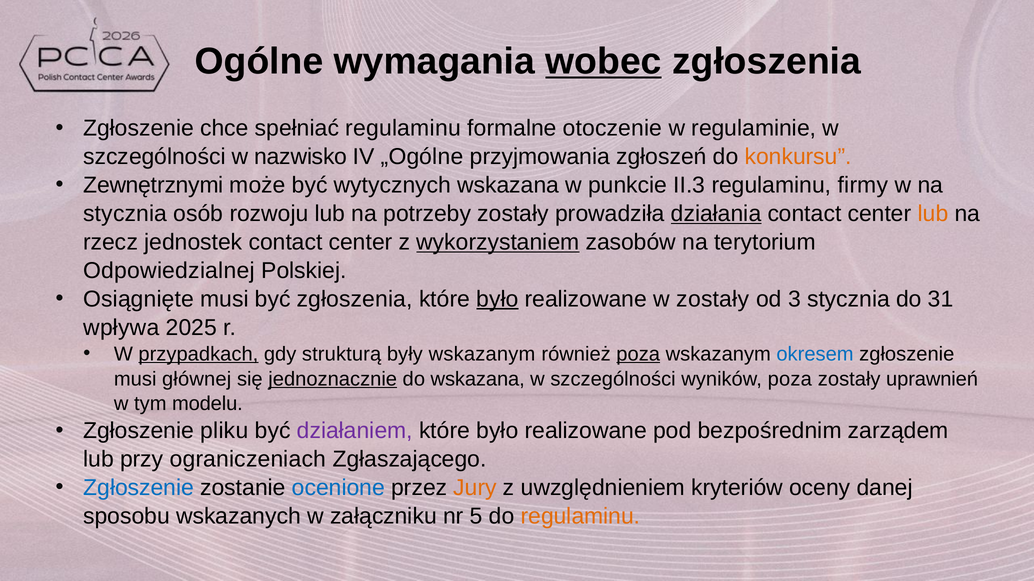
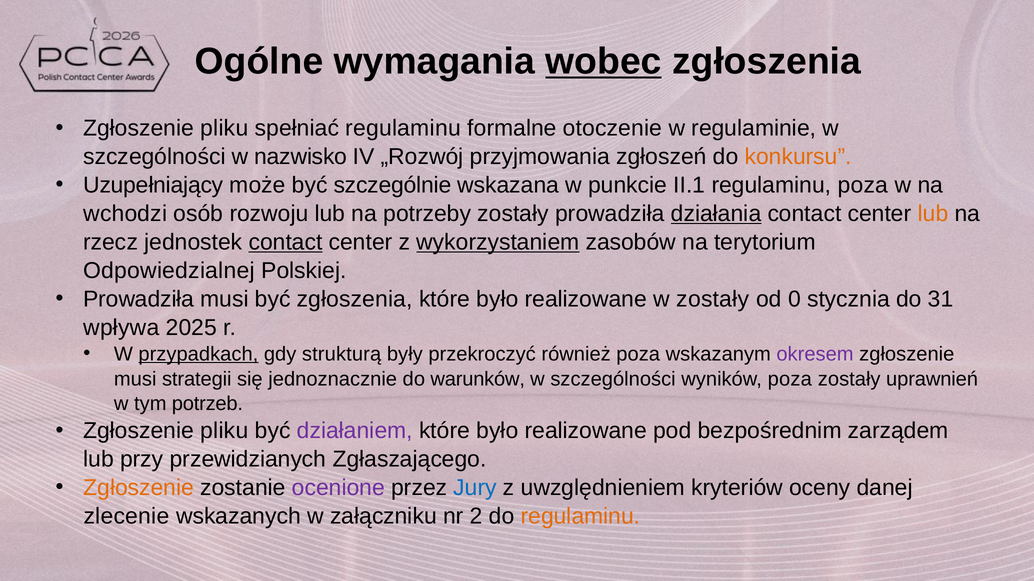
chce: chce -> pliku (224, 128)
„Ogólne: „Ogólne -> „Rozwój (422, 157)
Zewnętrznymi: Zewnętrznymi -> Uzupełniający (153, 185)
wytycznych: wytycznych -> szczególnie (393, 185)
II.3: II.3 -> II.1 (689, 185)
regulaminu firmy: firmy -> poza (863, 185)
stycznia: stycznia -> wchodzi (125, 214)
contact underline: none -> present (286, 242)
Osiągnięte: Osiągnięte -> Prowadziła (139, 299)
było underline: present -> none (497, 299)
3: 3 -> 0 (794, 299)
były wskazanym: wskazanym -> przekroczyć (482, 354)
poza underline: present -> none (638, 354)
okresem colour: blue -> purple (815, 354)
głównej: głównej -> strategii (197, 379)
jednoznacznie underline: present -> none (333, 379)
do wskazana: wskazana -> warunków (478, 379)
modelu: modelu -> potrzeb (207, 404)
ograniczeniach: ograniczeniach -> przewidzianych (248, 460)
Zgłoszenie colour: blue -> orange (139, 488)
ocenione colour: blue -> purple (338, 488)
Jury colour: orange -> blue (475, 488)
sposobu: sposobu -> zlecenie (126, 517)
5: 5 -> 2 (476, 517)
